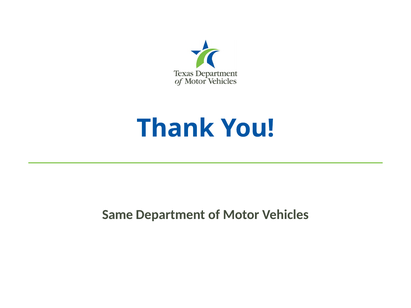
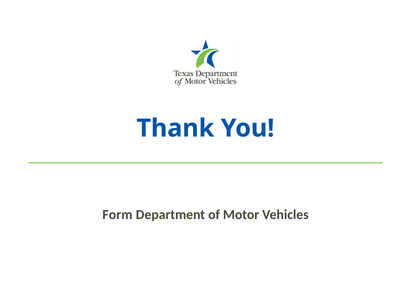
Same: Same -> Form (117, 215)
